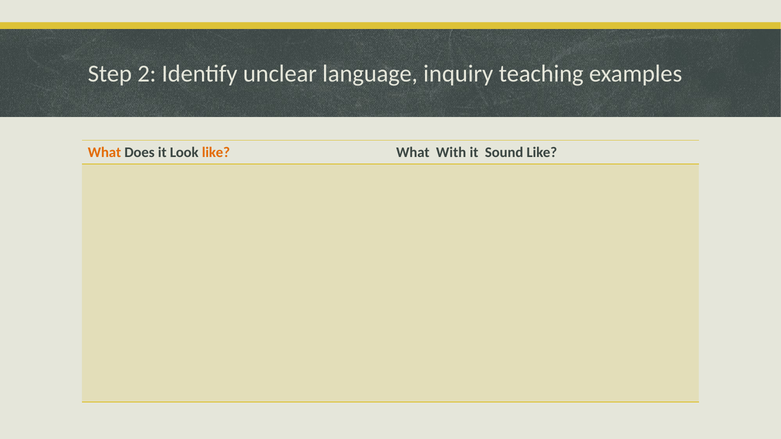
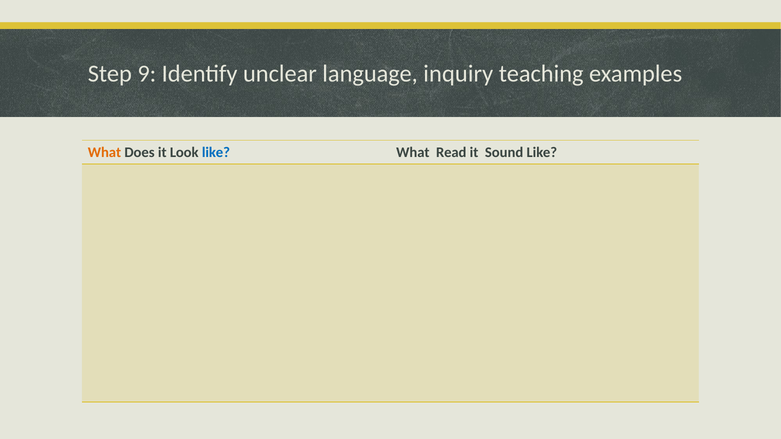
2: 2 -> 9 (147, 74)
like colour: orange -> blue (216, 152)
With: With -> Read (451, 152)
